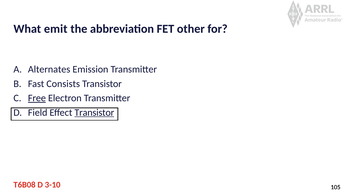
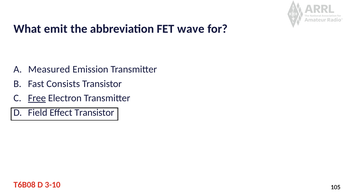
other: other -> wave (191, 29)
Alternates: Alternates -> Measured (49, 69)
Transistor underline: present -> none (94, 112)
